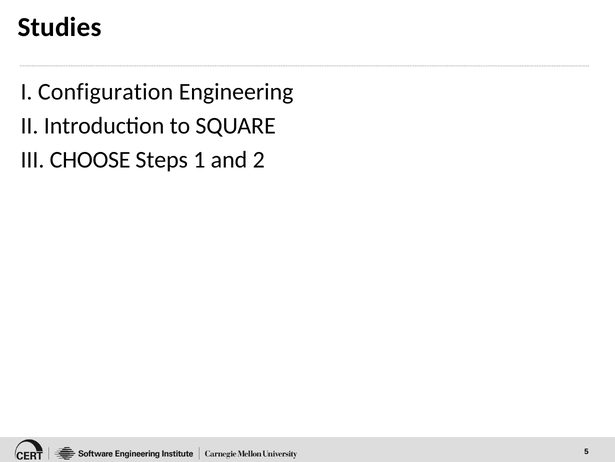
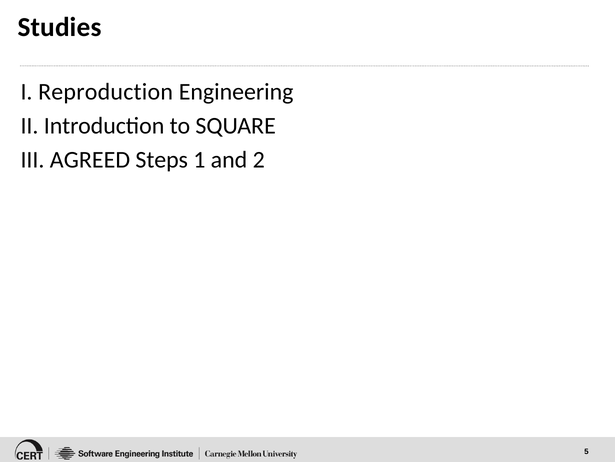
Configuration: Configuration -> Reproduction (106, 91)
CHOOSE: CHOOSE -> AGREED (90, 160)
